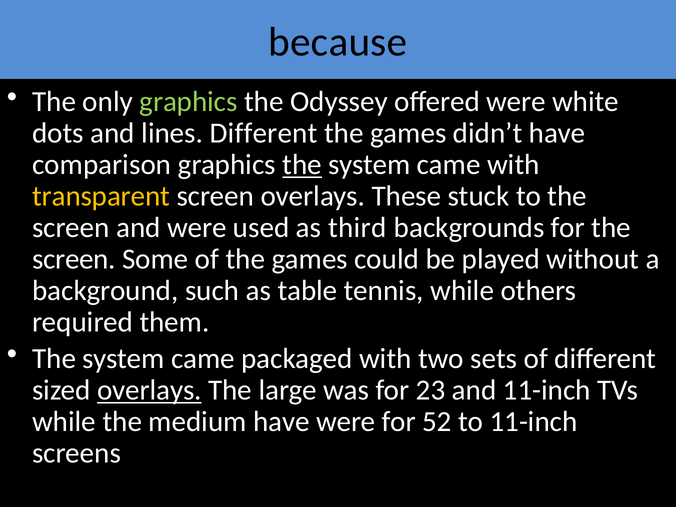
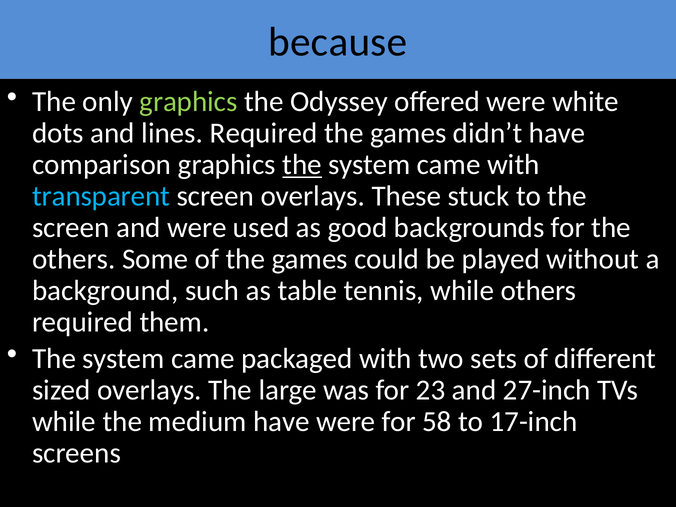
lines Different: Different -> Required (264, 133)
transparent colour: yellow -> light blue (101, 196)
third: third -> good (358, 228)
screen: screen -> others (74, 259)
overlays underline: present -> none (149, 390)
and 11-inch: 11-inch -> 27-inch (547, 390)
52: 52 -> 58 (437, 422)
to 11-inch: 11-inch -> 17-inch (534, 422)
